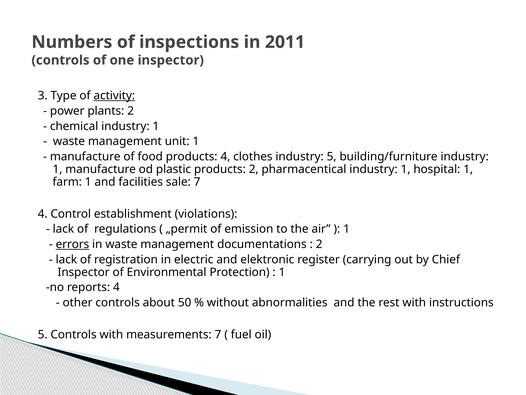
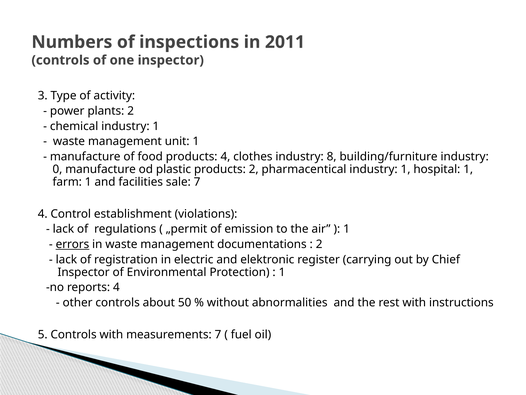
activity underline: present -> none (114, 96)
industry 5: 5 -> 8 (332, 157)
1: 1 -> 0 (57, 169)
